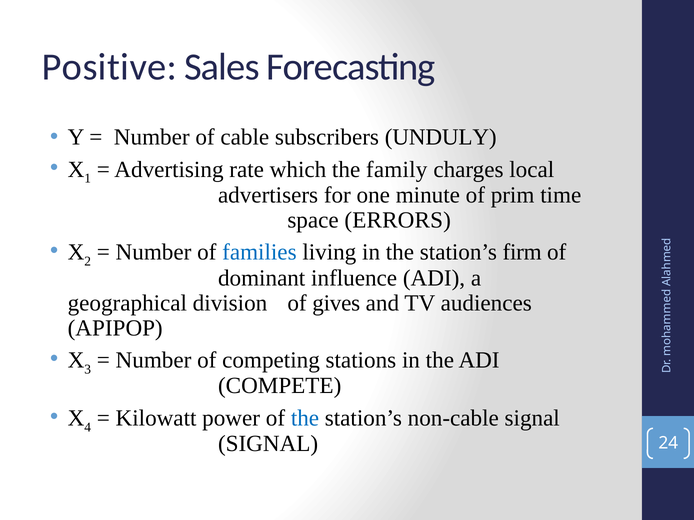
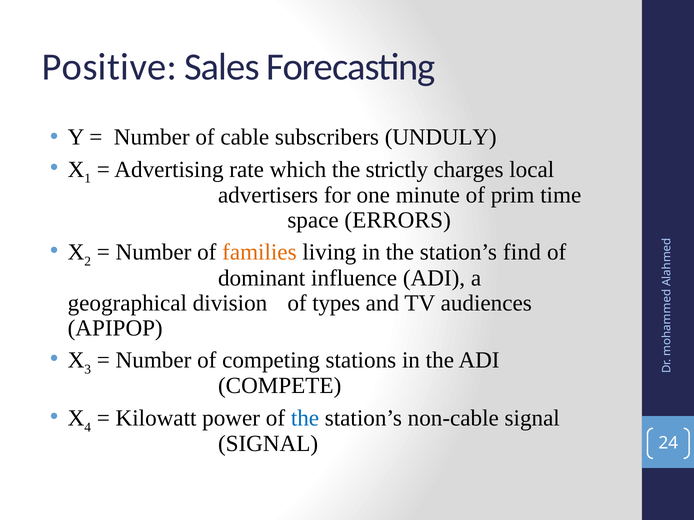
family: family -> strictly (397, 170)
families colour: blue -> orange (259, 253)
firm: firm -> find (522, 253)
gives: gives -> types (336, 303)
